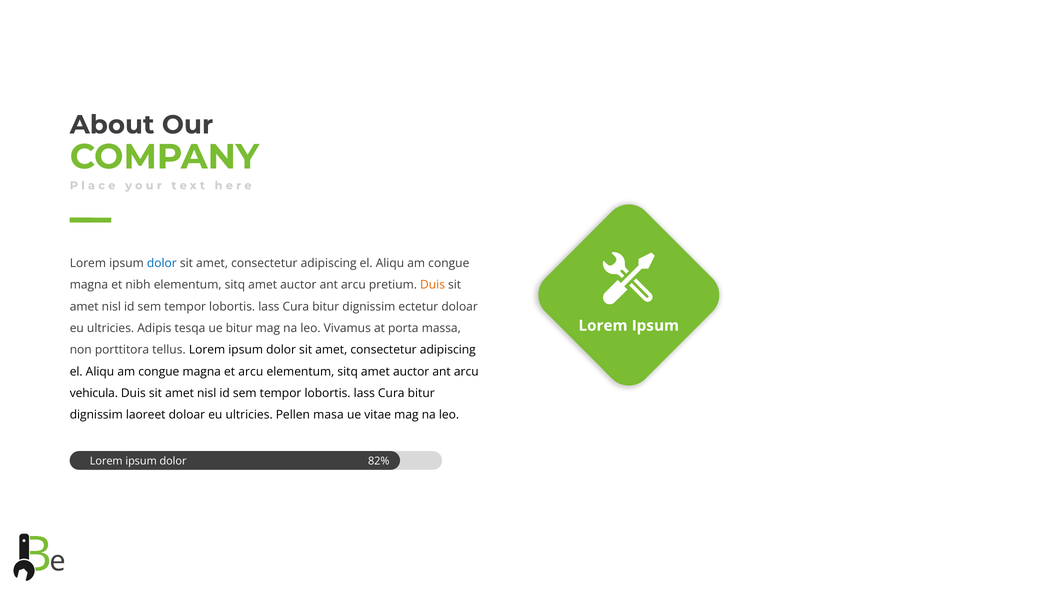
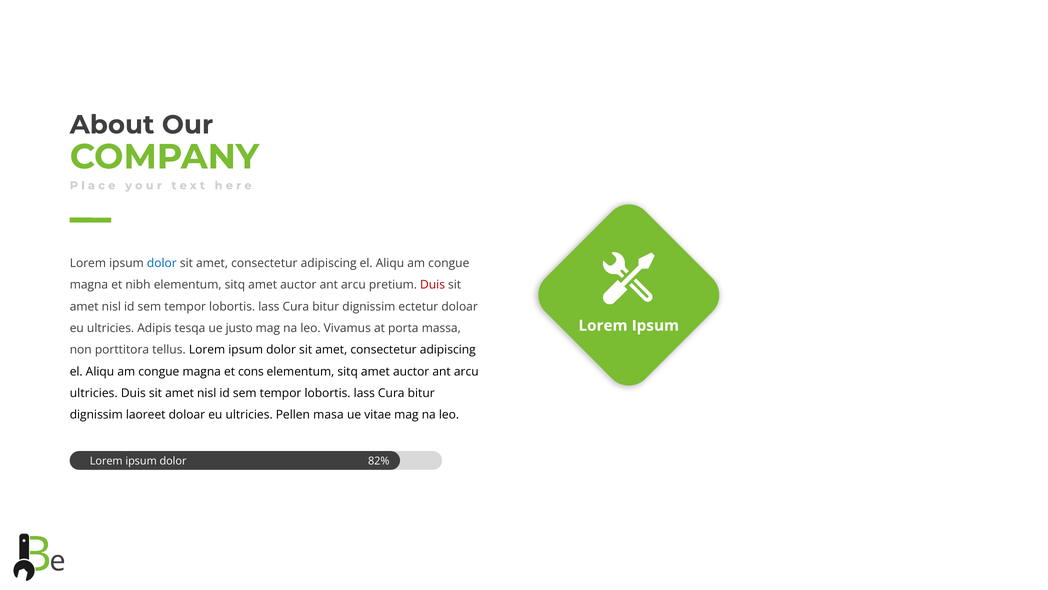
Duis colour: orange -> red (433, 285)
ue bitur: bitur -> justo (239, 328)
et arcu: arcu -> cons (251, 371)
vehicula: vehicula -> ultricies (94, 393)
